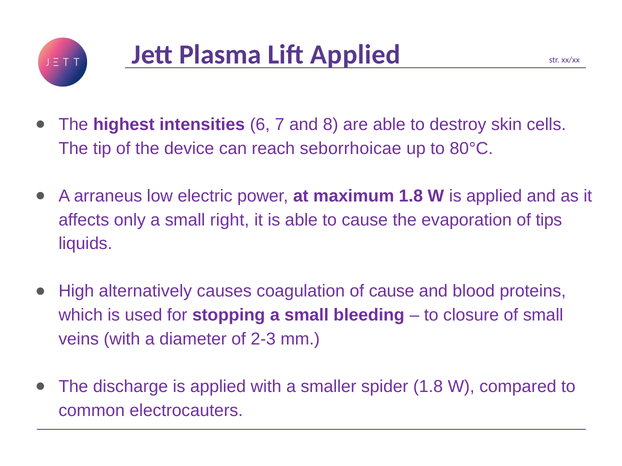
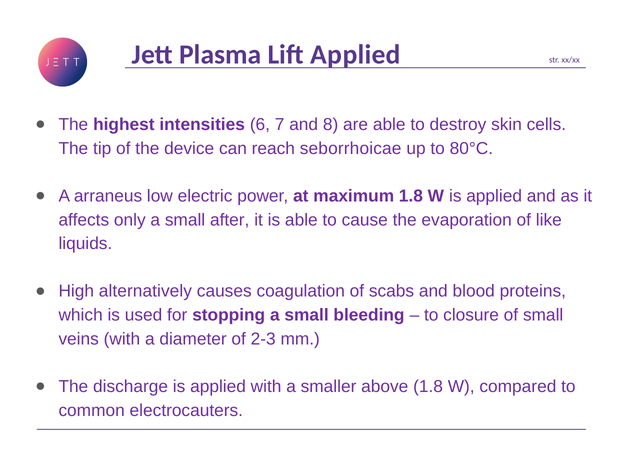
right: right -> after (230, 220)
tips: tips -> like (549, 220)
of cause: cause -> scabs (392, 292)
spider: spider -> above (385, 387)
